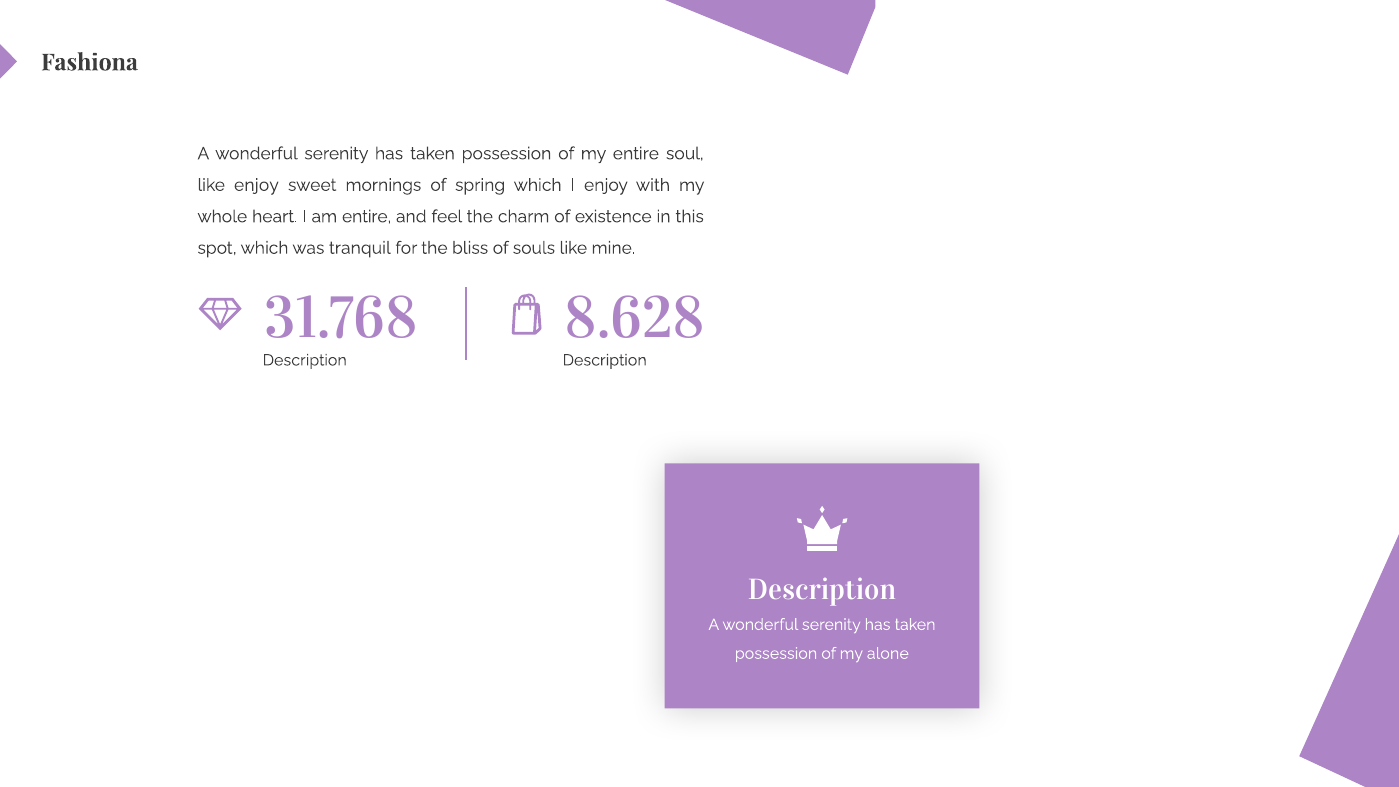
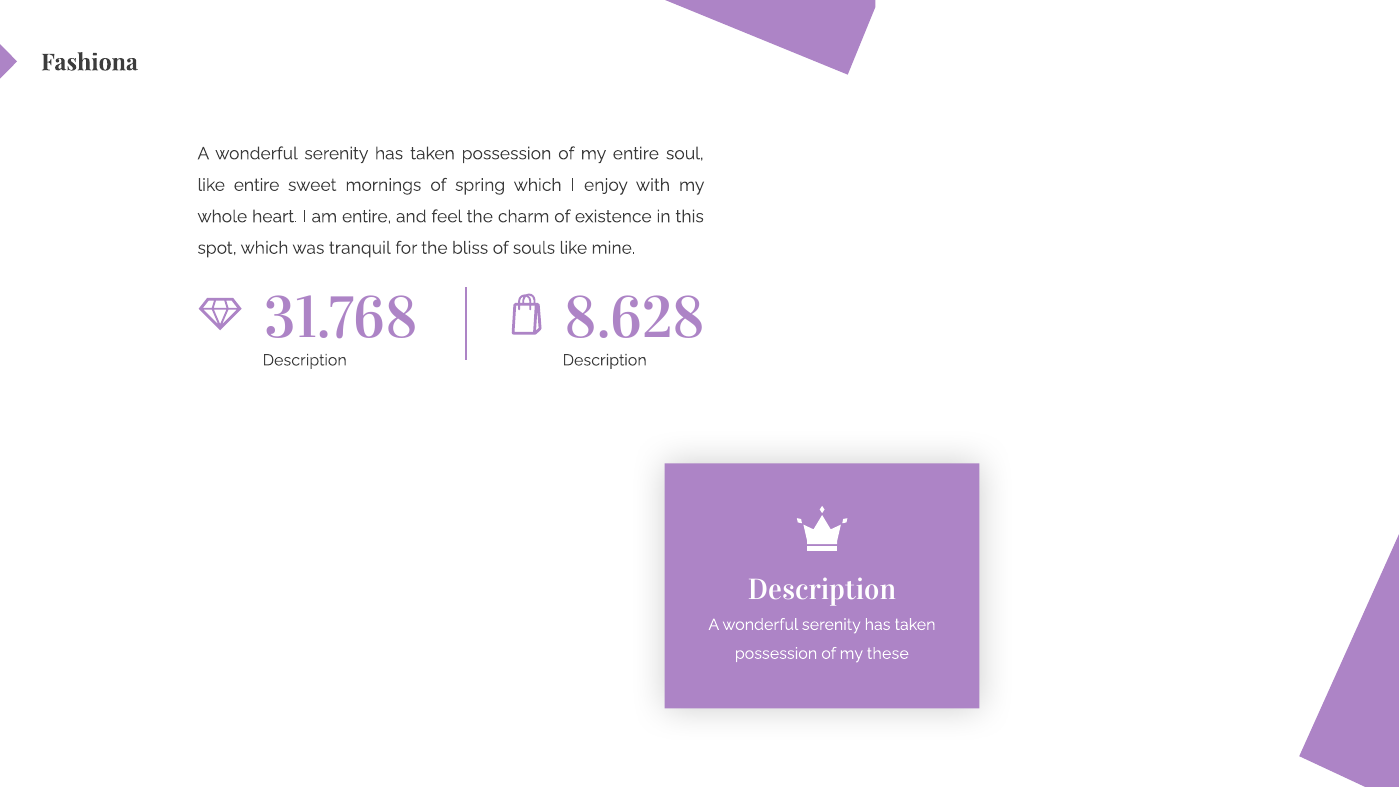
like enjoy: enjoy -> entire (257, 185)
alone: alone -> these (888, 653)
